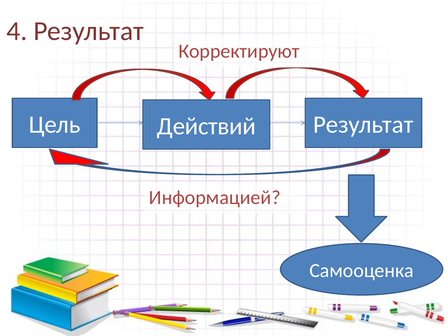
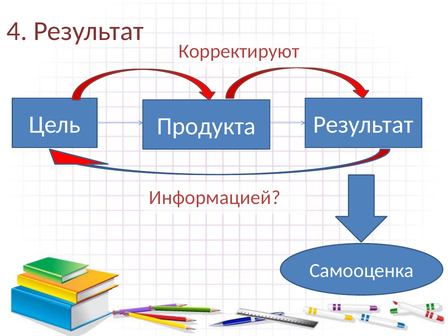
Действий: Действий -> Продукта (206, 126)
